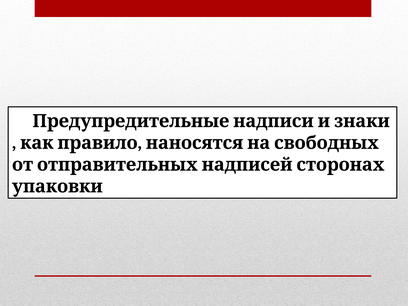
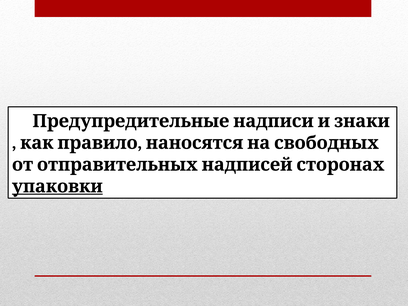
упаковки underline: none -> present (57, 186)
